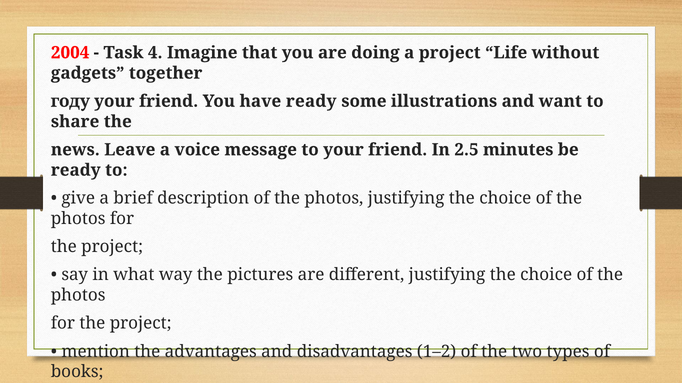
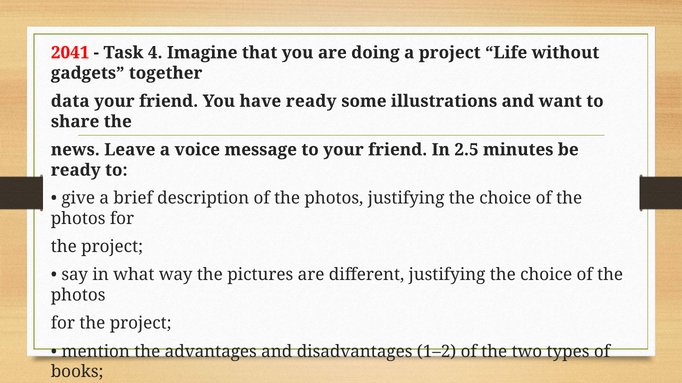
2004: 2004 -> 2041 (70, 53)
году: году -> data (70, 101)
